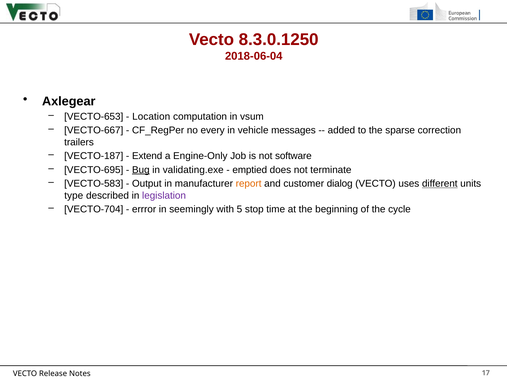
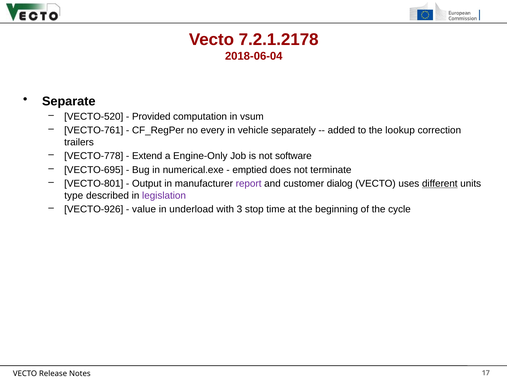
8.3.0.1250: 8.3.0.1250 -> 7.2.1.2178 (279, 40)
Axlegear: Axlegear -> Separate (69, 101)
VECTO-653: VECTO-653 -> VECTO-520 (94, 117)
Location: Location -> Provided (151, 117)
VECTO-667: VECTO-667 -> VECTO-761 (94, 130)
messages: messages -> separately (293, 130)
sparse: sparse -> lookup (400, 130)
VECTO-187: VECTO-187 -> VECTO-778 (94, 156)
Bug underline: present -> none (141, 170)
validating.exe: validating.exe -> numerical.exe (193, 170)
VECTO-583: VECTO-583 -> VECTO-801 (94, 184)
report colour: orange -> purple (249, 184)
VECTO-704: VECTO-704 -> VECTO-926 (94, 209)
errror: errror -> value (144, 209)
seemingly: seemingly -> underload (191, 209)
5: 5 -> 3 (239, 209)
